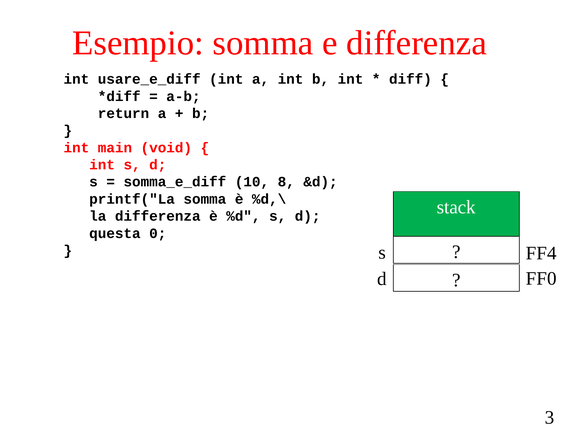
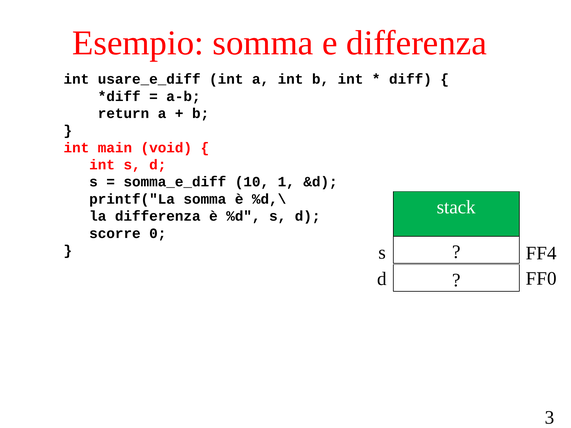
8: 8 -> 1 (286, 182)
questa: questa -> scorre (115, 233)
